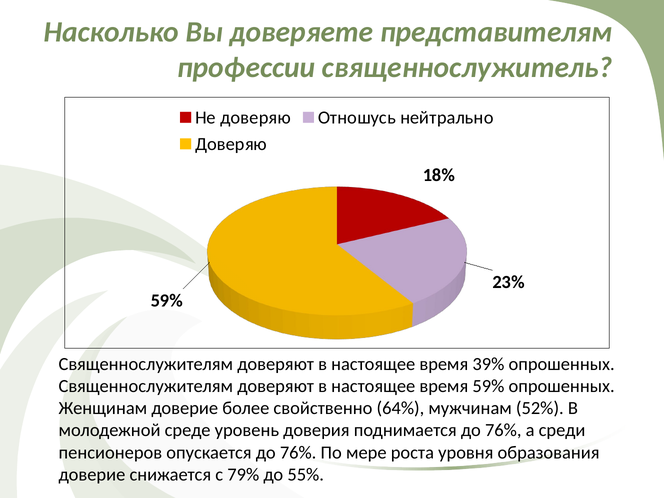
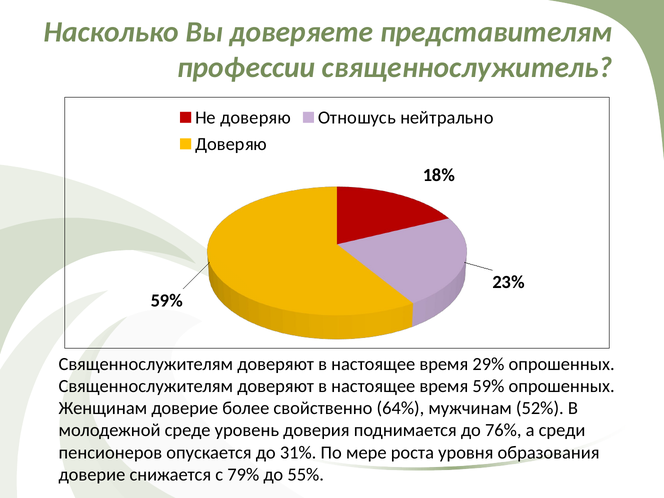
39%: 39% -> 29% (488, 364)
опускается до 76%: 76% -> 31% (298, 453)
